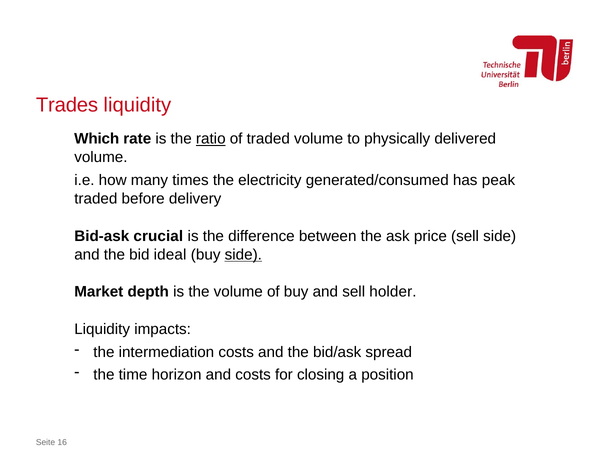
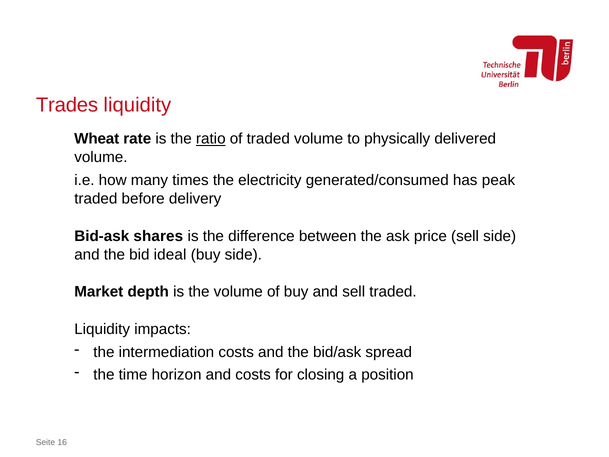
Which: Which -> Wheat (97, 139)
crucial: crucial -> shares (158, 236)
side underline: present -> none (243, 255)
sell holder: holder -> traded (393, 292)
